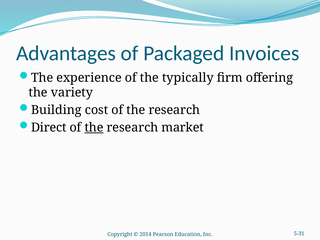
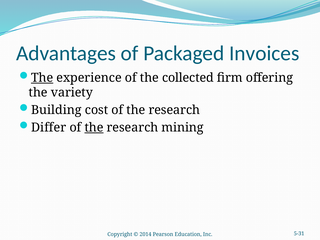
The underline: none -> present (42, 78)
typically: typically -> collected (188, 78)
Direct: Direct -> Differ (49, 127)
market: market -> mining (183, 127)
